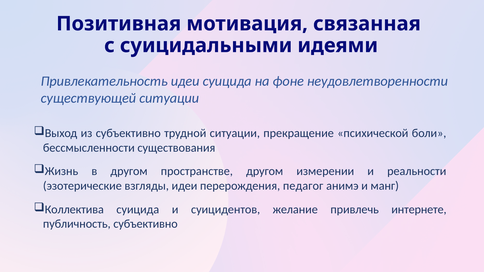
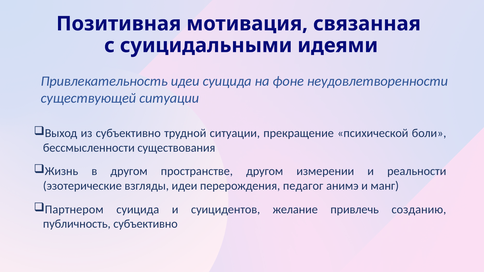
Коллектива: Коллектива -> Партнером (74, 210)
интернете: интернете -> созданию (419, 210)
